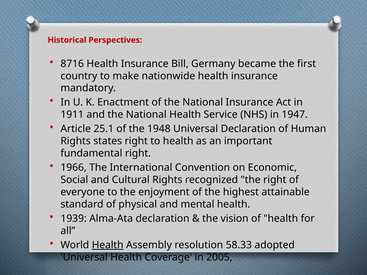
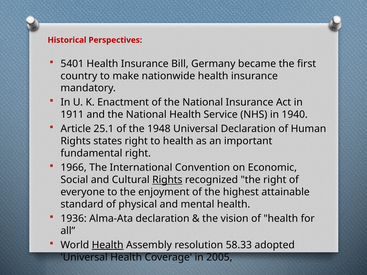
8716: 8716 -> 5401 (72, 64)
1947: 1947 -> 1940 (295, 115)
Rights underline: none -> present (167, 180)
1939: 1939 -> 1936 (74, 219)
